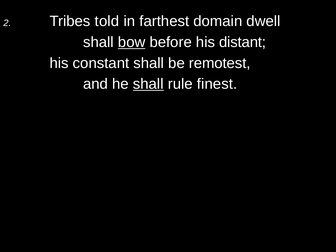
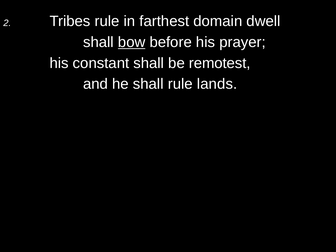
Tribes told: told -> rule (107, 21)
distant: distant -> prayer (242, 42)
shall underline: present -> none (148, 84)
finest: finest -> lands (217, 84)
